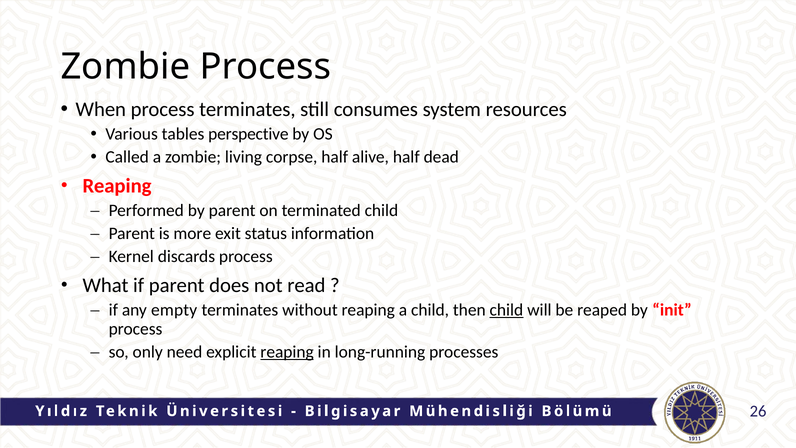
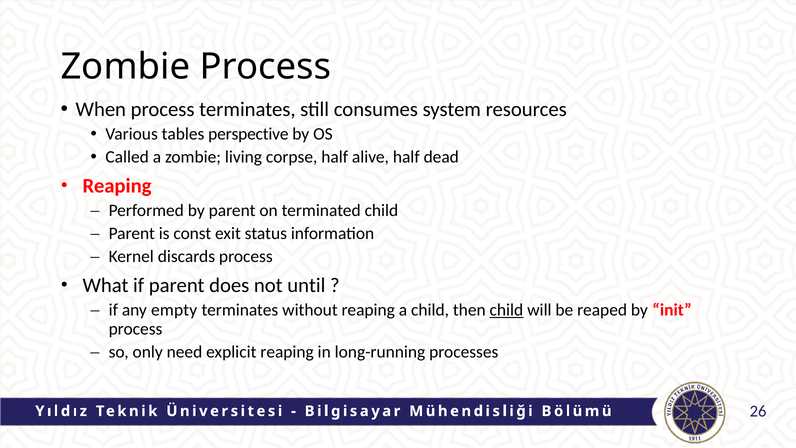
more: more -> const (192, 233)
read: read -> until (306, 285)
reaping underline: present -> none (287, 352)
